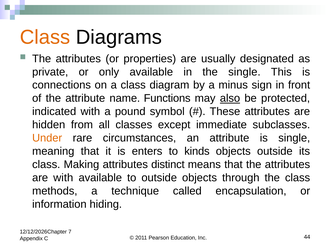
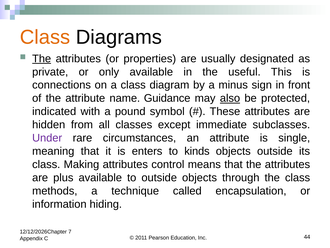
The underline: none -> present (42, 59)
the single: single -> useful (244, 72)
Functions: Functions -> Guidance (167, 98)
Under colour: orange -> purple (47, 138)
distinct: distinct -> control (168, 164)
are with: with -> plus (63, 177)
